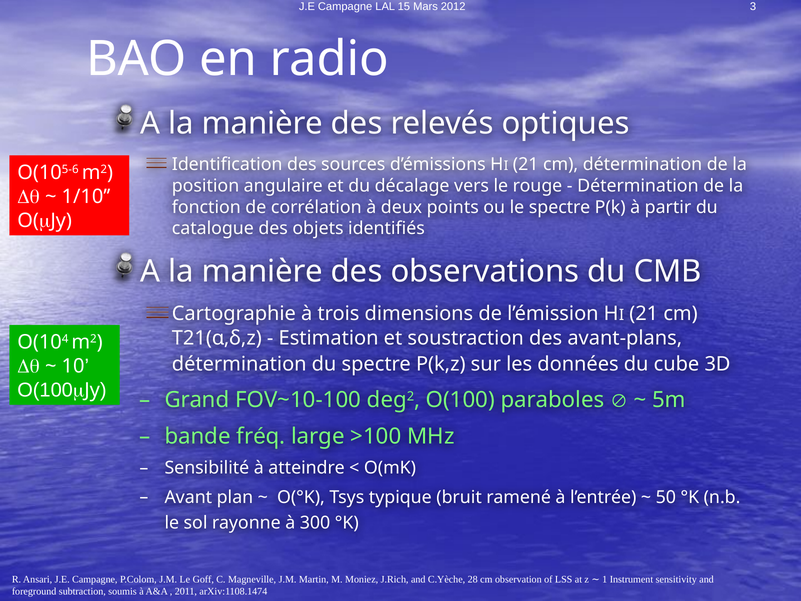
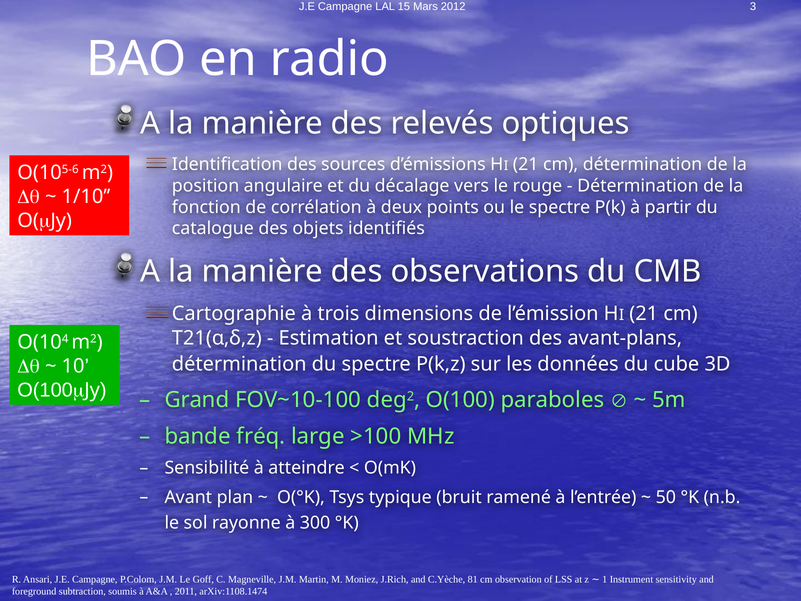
28: 28 -> 81 (473, 579)
